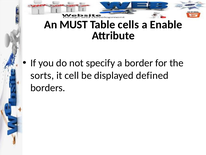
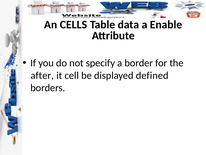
MUST: MUST -> CELLS (74, 25)
cells: cells -> data (128, 25)
sorts: sorts -> after (42, 75)
